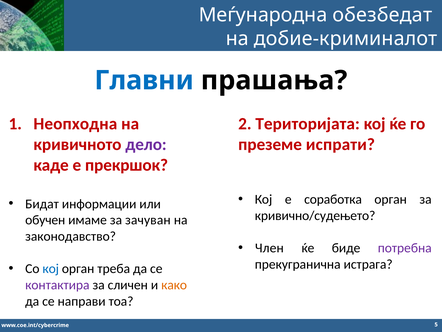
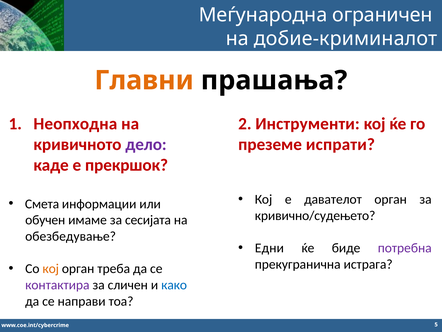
обезбедат: обезбедат -> ограничен (382, 15)
Главни colour: blue -> orange (144, 80)
Територијата: Територијата -> Инструменти (308, 123)
соработка: соработка -> давателот (333, 199)
Бидат: Бидат -> Смета (42, 204)
зачуван: зачуван -> сесијата (148, 220)
законодавство: законодавство -> обезбедување (71, 236)
Член: Член -> Едни (269, 248)
кој colour: blue -> orange (51, 268)
како colour: orange -> blue (174, 285)
